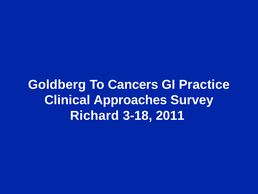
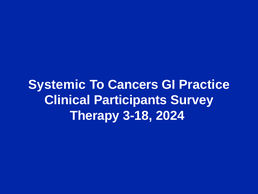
Goldberg: Goldberg -> Systemic (57, 84)
Approaches: Approaches -> Participants (130, 100)
Richard: Richard -> Therapy (95, 115)
2011: 2011 -> 2024 (170, 115)
